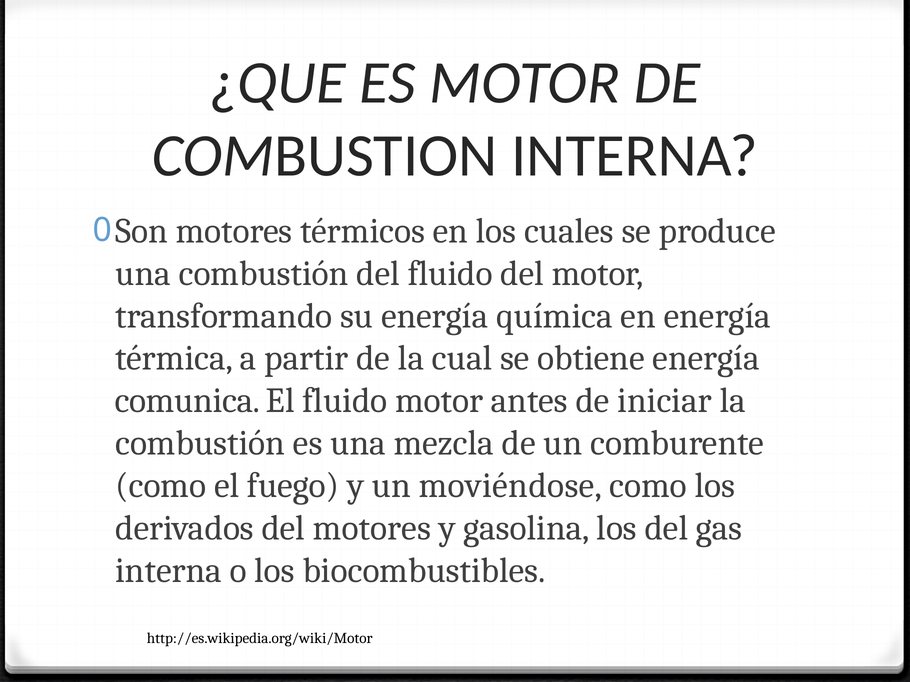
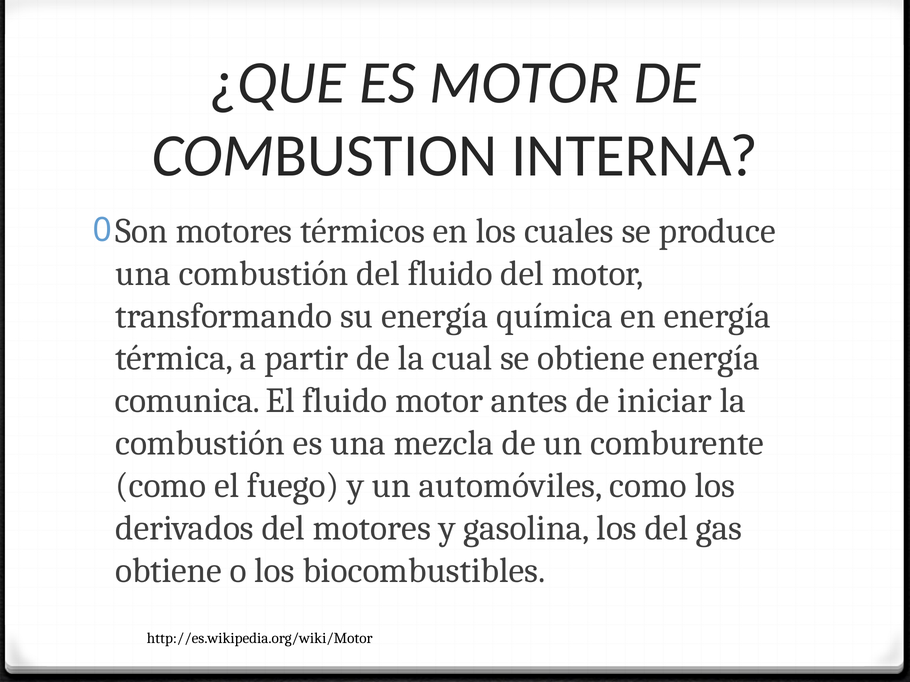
moviéndose: moviéndose -> automóviles (511, 486)
interna: interna -> obtiene (169, 571)
